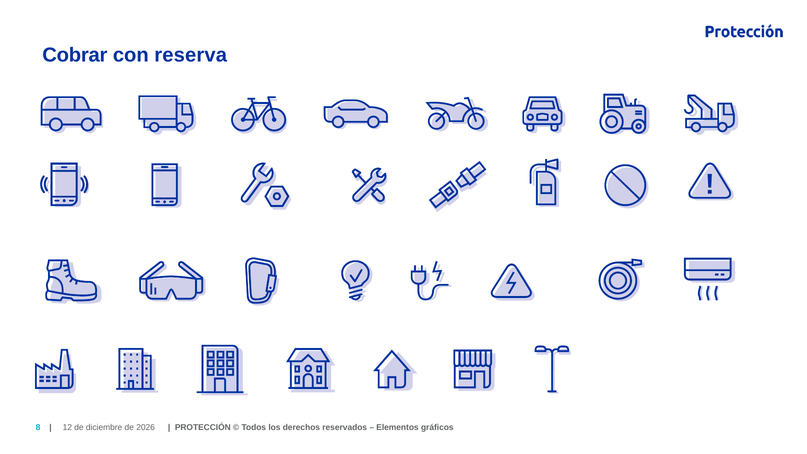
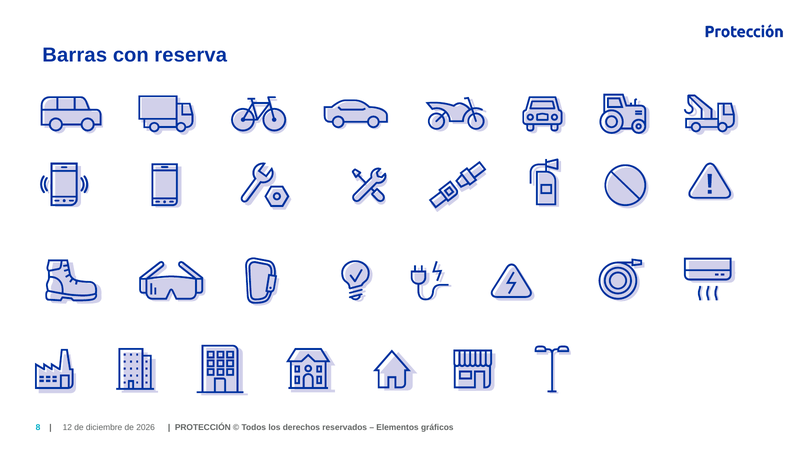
Cobrar: Cobrar -> Barras (75, 55)
